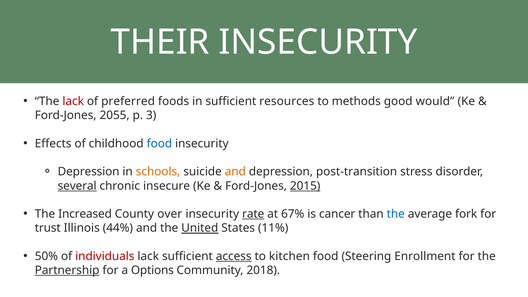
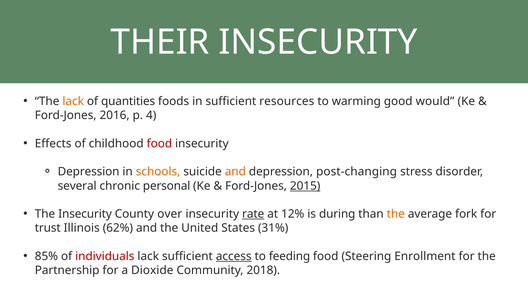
lack colour: red -> orange (73, 101)
preferred: preferred -> quantities (128, 101)
methods: methods -> warming (356, 101)
2055: 2055 -> 2016 (115, 115)
3: 3 -> 4 (151, 115)
food colour: blue -> red (159, 144)
post-transition: post-transition -> post-changing (357, 172)
several underline: present -> none (77, 186)
insecure: insecure -> personal (167, 186)
The Increased: Increased -> Insecurity (85, 214)
67%: 67% -> 12% (293, 214)
cancer: cancer -> during (337, 214)
the colour: blue -> orange (396, 214)
44%: 44% -> 62% (118, 228)
United underline: present -> none (200, 228)
11%: 11% -> 31% (273, 228)
50%: 50% -> 85% (46, 256)
kitchen: kitchen -> feeding (290, 256)
Partnership underline: present -> none (67, 270)
Options: Options -> Dioxide (152, 270)
